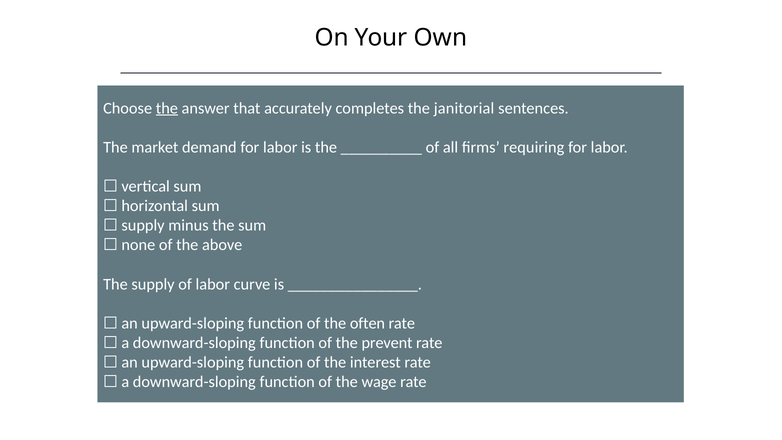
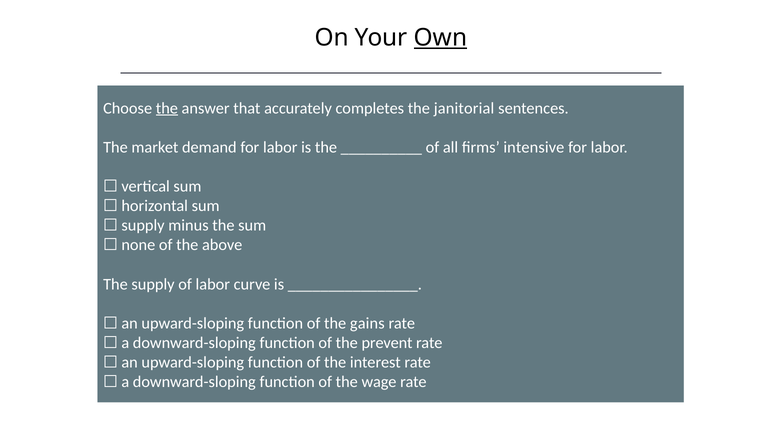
Own underline: none -> present (441, 38)
requiring: requiring -> intensive (534, 147)
often: often -> gains (367, 323)
